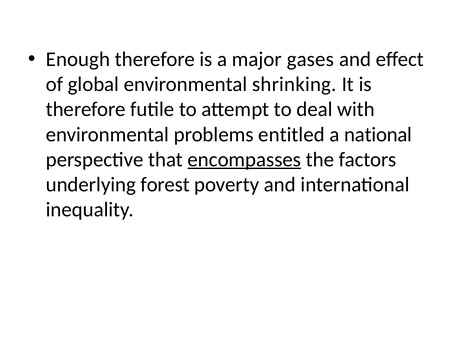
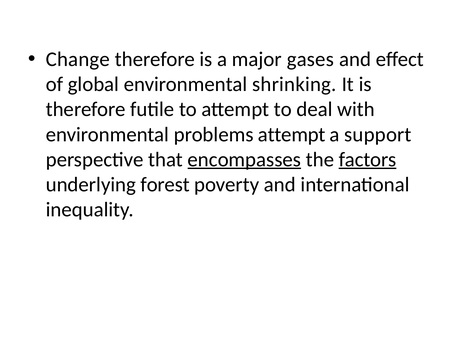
Enough: Enough -> Change (78, 59)
problems entitled: entitled -> attempt (292, 134)
national: national -> support (378, 134)
factors underline: none -> present (368, 159)
